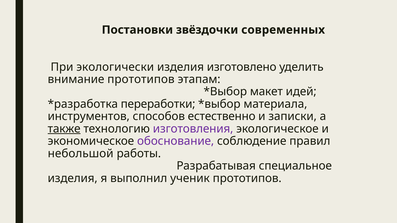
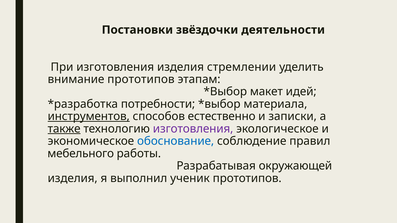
современных: современных -> деятельности (283, 30)
При экологически: экологически -> изготовления (115, 67)
изготовлено: изготовлено -> стремлении (242, 67)
переработки: переработки -> потребности (158, 104)
инструментов underline: none -> present (89, 117)
обоснование colour: purple -> blue (176, 141)
небольшой: небольшой -> мебельного (81, 154)
специальное: специальное -> окружающей (295, 166)
